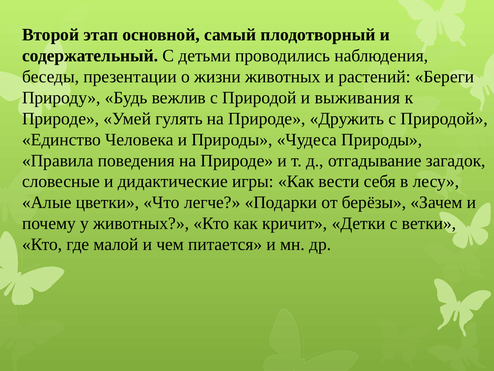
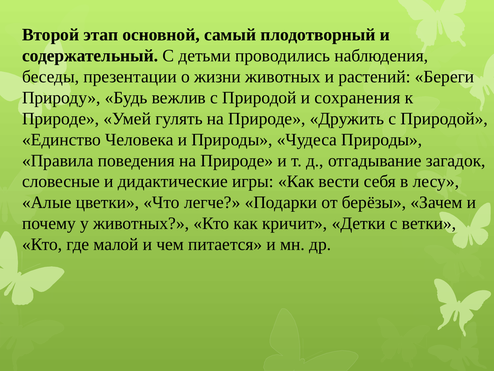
выживания: выживания -> сохранения (358, 98)
